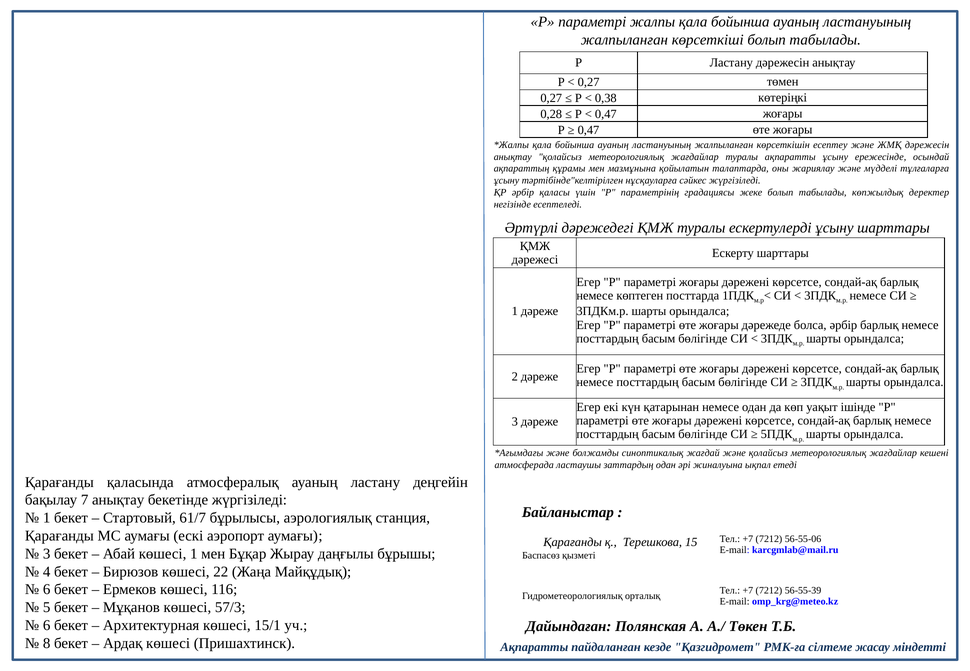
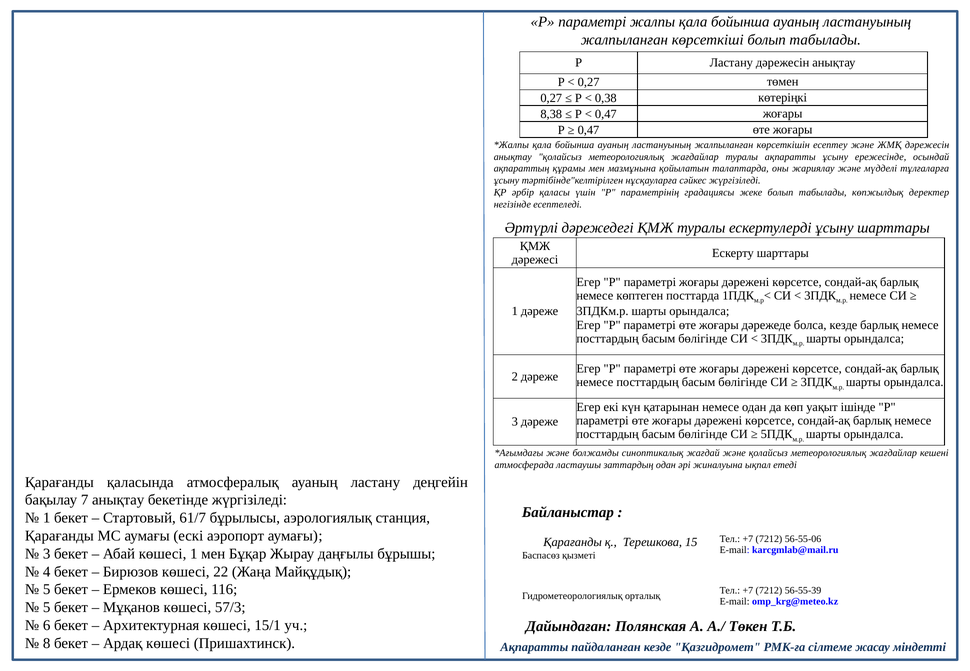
0,28: 0,28 -> 8,38 (551, 114)
болса әрбір: әрбір -> кезде (843, 325)
6: 6 -> 5 (47, 590)
